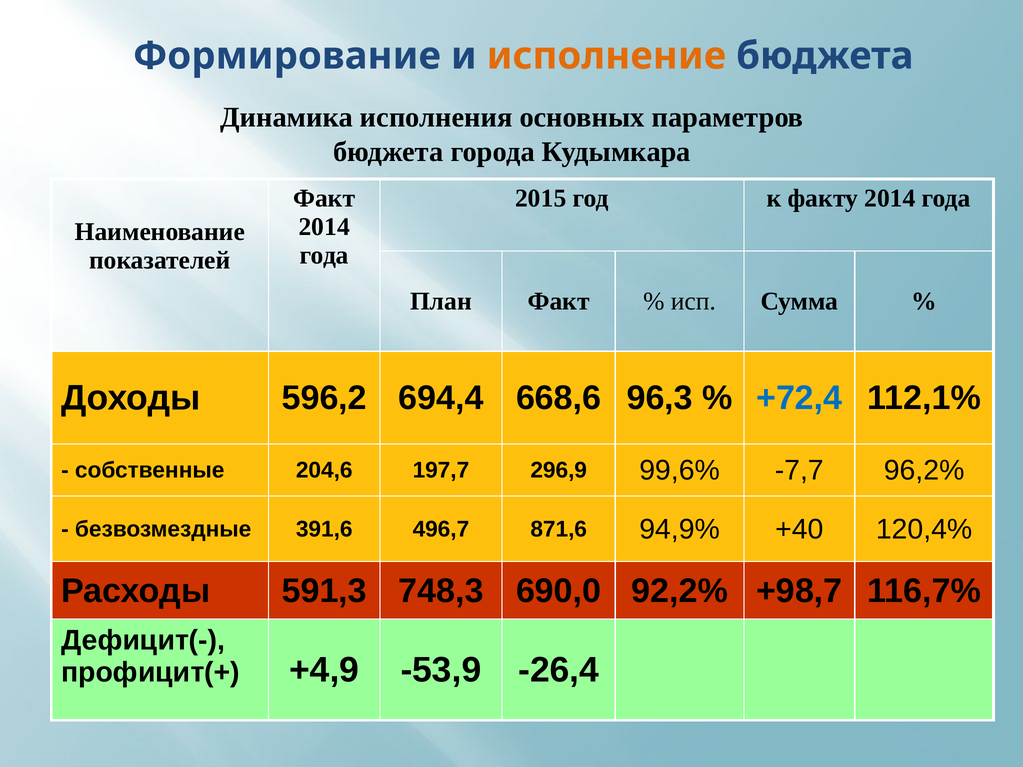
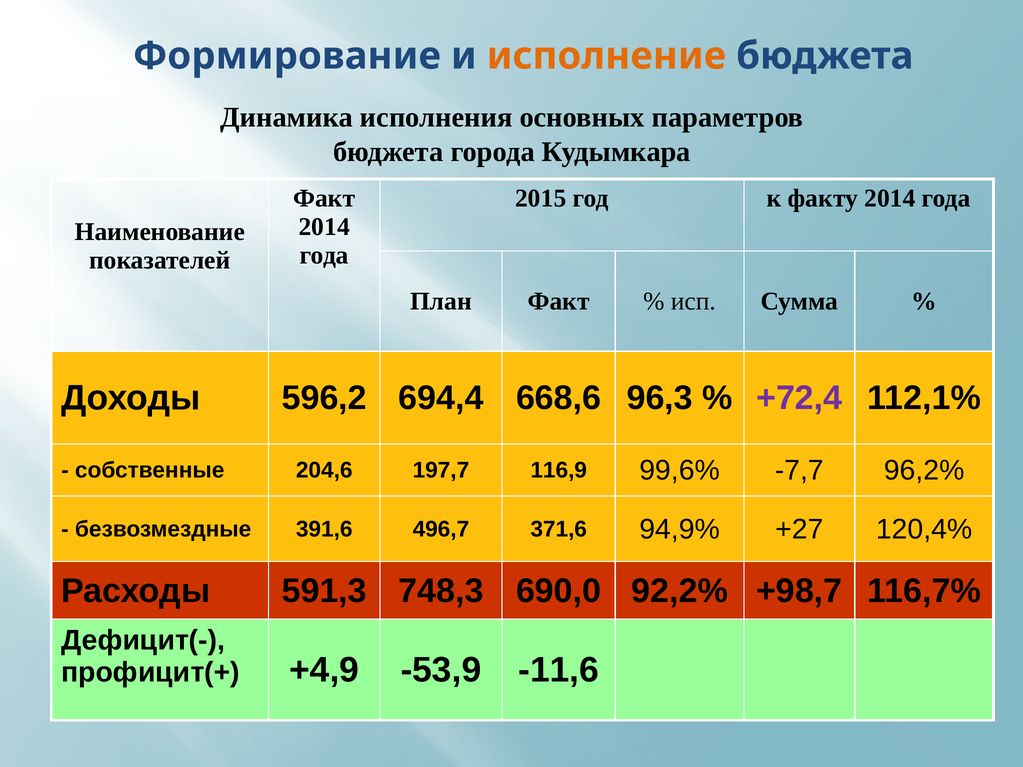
+72,4 colour: blue -> purple (799, 398)
296,9: 296,9 -> 116,9 (559, 470)
871,6: 871,6 -> 371,6 (559, 529)
+40: +40 -> +27 (799, 529)
-26,4: -26,4 -> -11,6 (559, 670)
